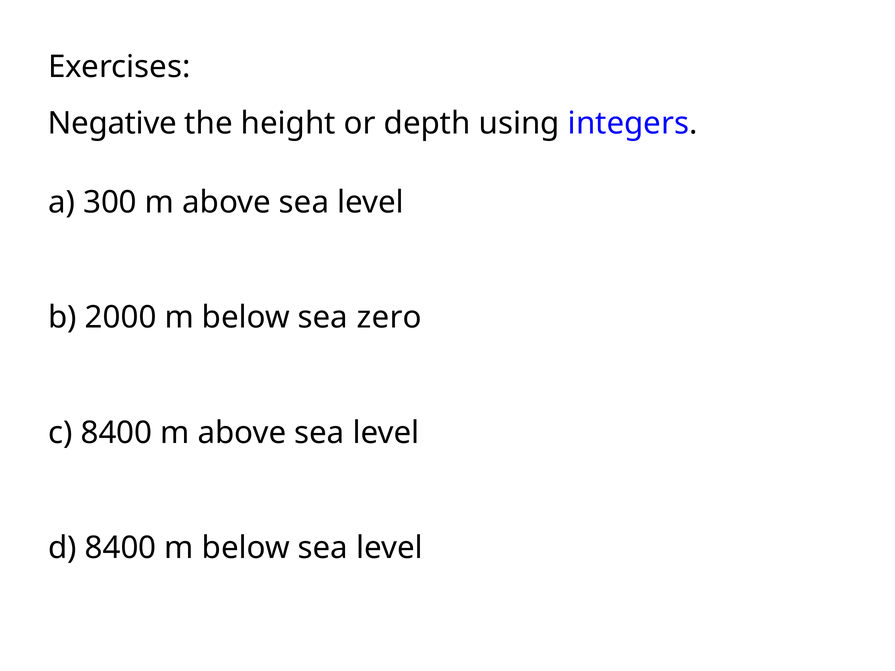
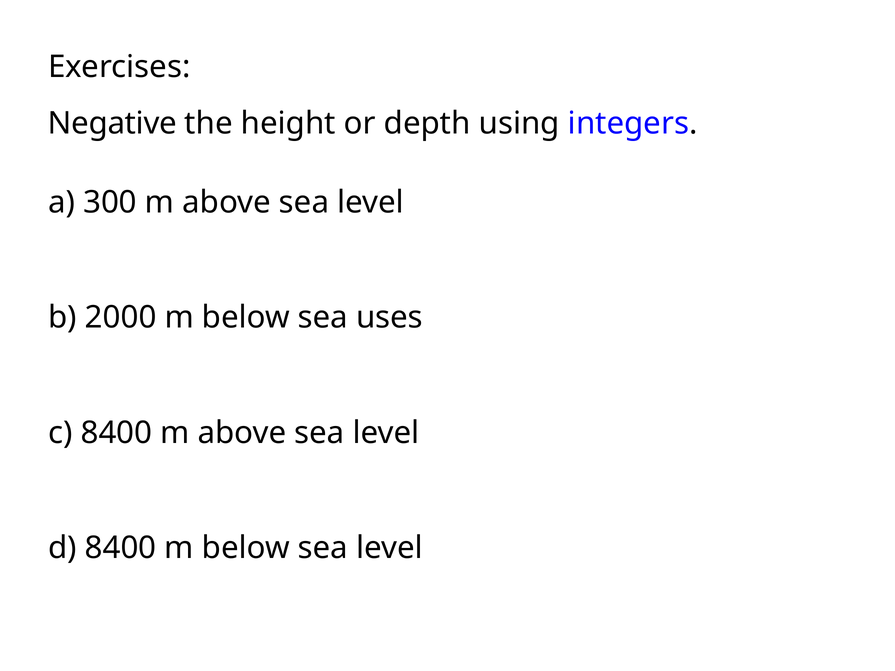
zero: zero -> uses (390, 318)
